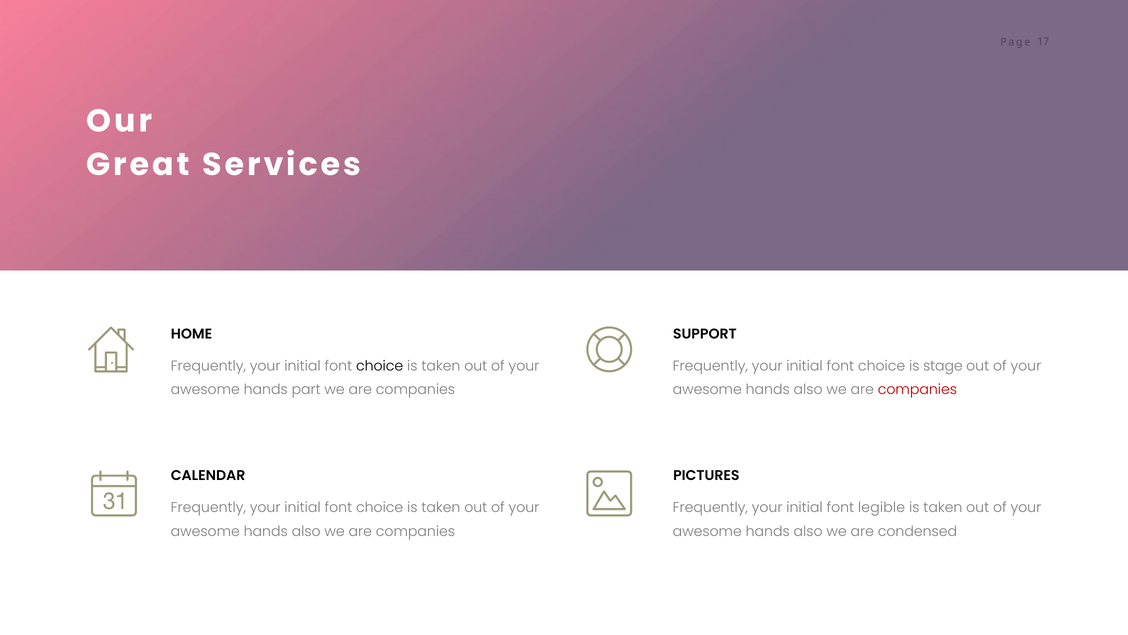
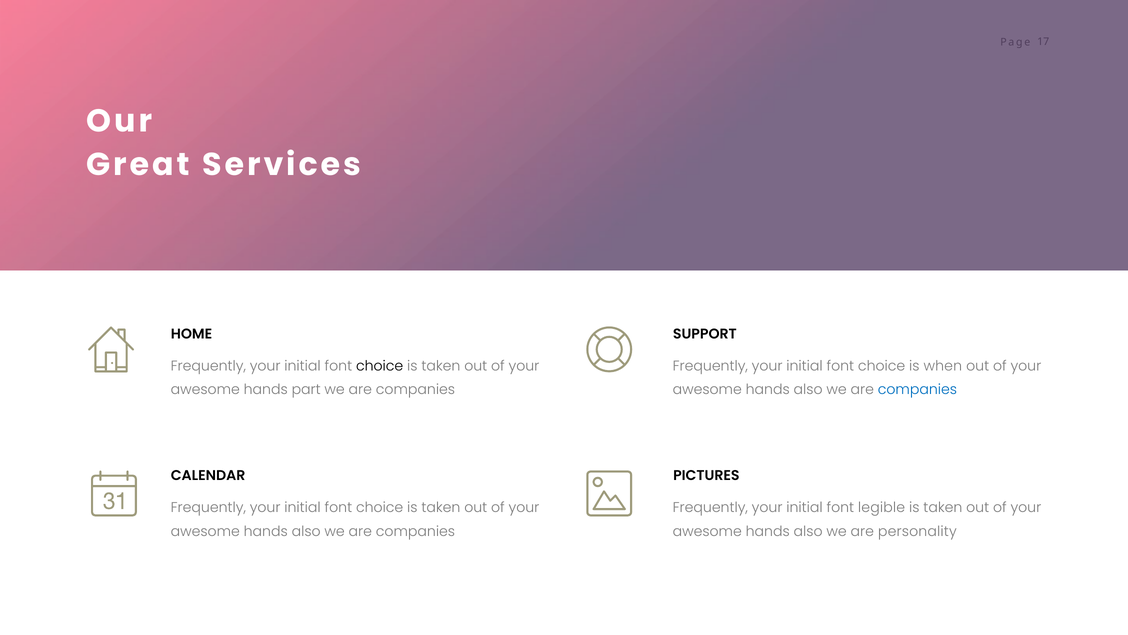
stage: stage -> when (943, 366)
companies colour: red -> blue (917, 389)
condensed: condensed -> personality (917, 531)
